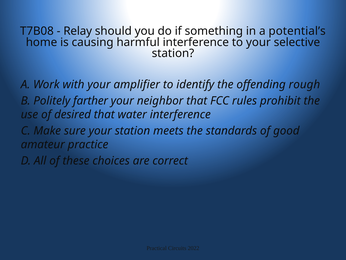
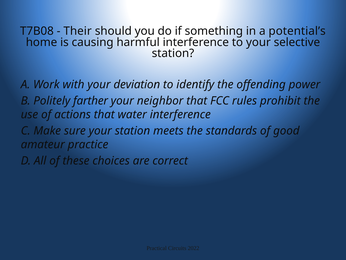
Relay: Relay -> Their (78, 31)
amplifier: amplifier -> deviation (137, 84)
rough: rough -> power (305, 84)
desired: desired -> actions (73, 114)
